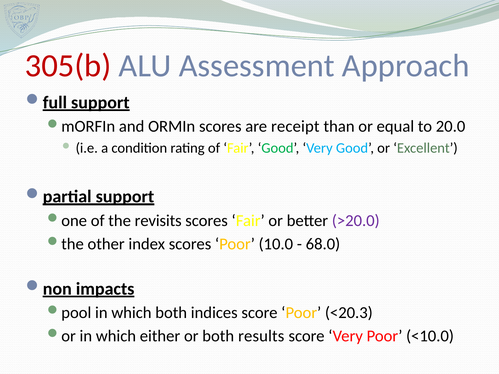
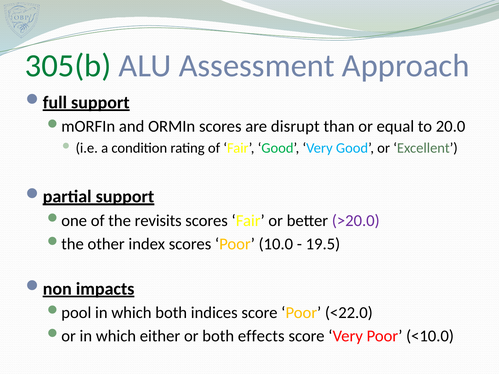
305(b colour: red -> green (68, 66)
receipt: receipt -> disrupt (295, 127)
68.0: 68.0 -> 19.5 (323, 244)
<20.3: <20.3 -> <22.0 (349, 313)
results: results -> effects (261, 336)
